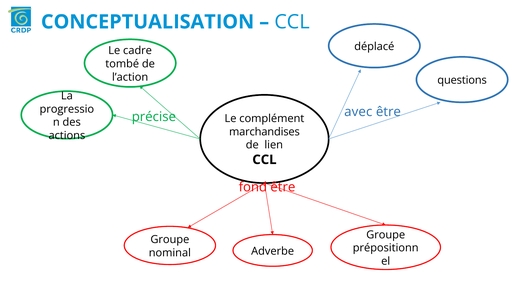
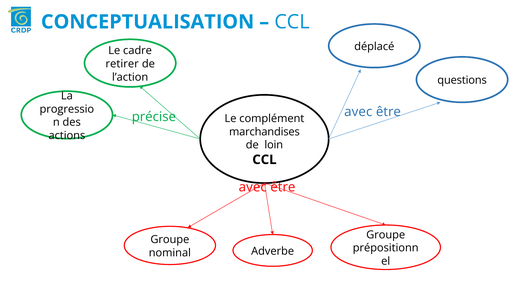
tombé: tombé -> retirer (122, 64)
lien: lien -> loin (274, 145)
fond: fond -> avec (253, 188)
